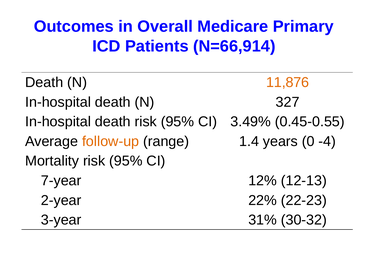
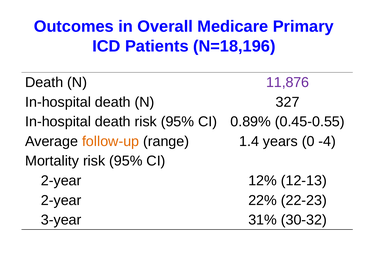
N=66,914: N=66,914 -> N=18,196 (234, 46)
11,876 colour: orange -> purple (288, 82)
3.49%: 3.49% -> 0.89% (251, 122)
7-year: 7-year -> 2-year (61, 181)
